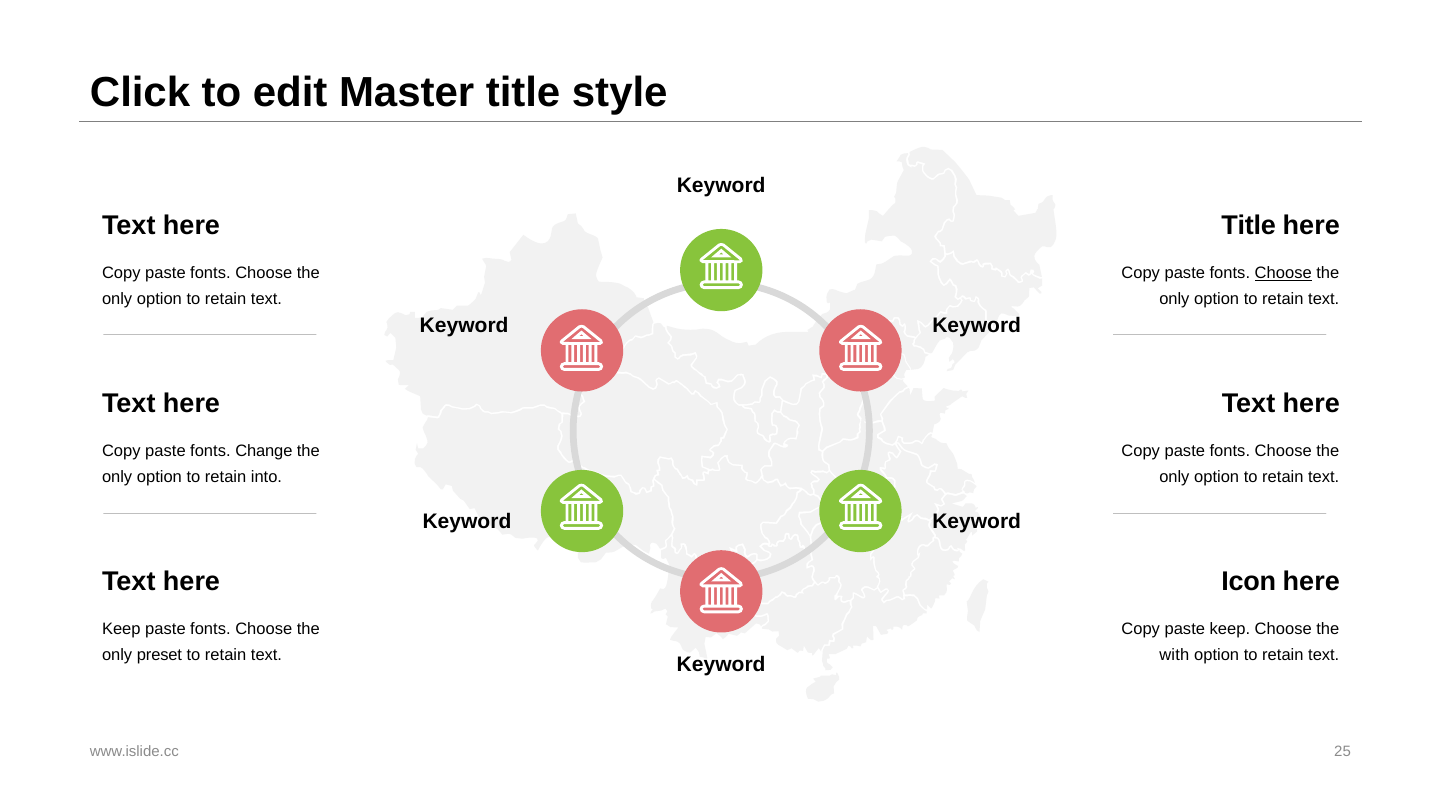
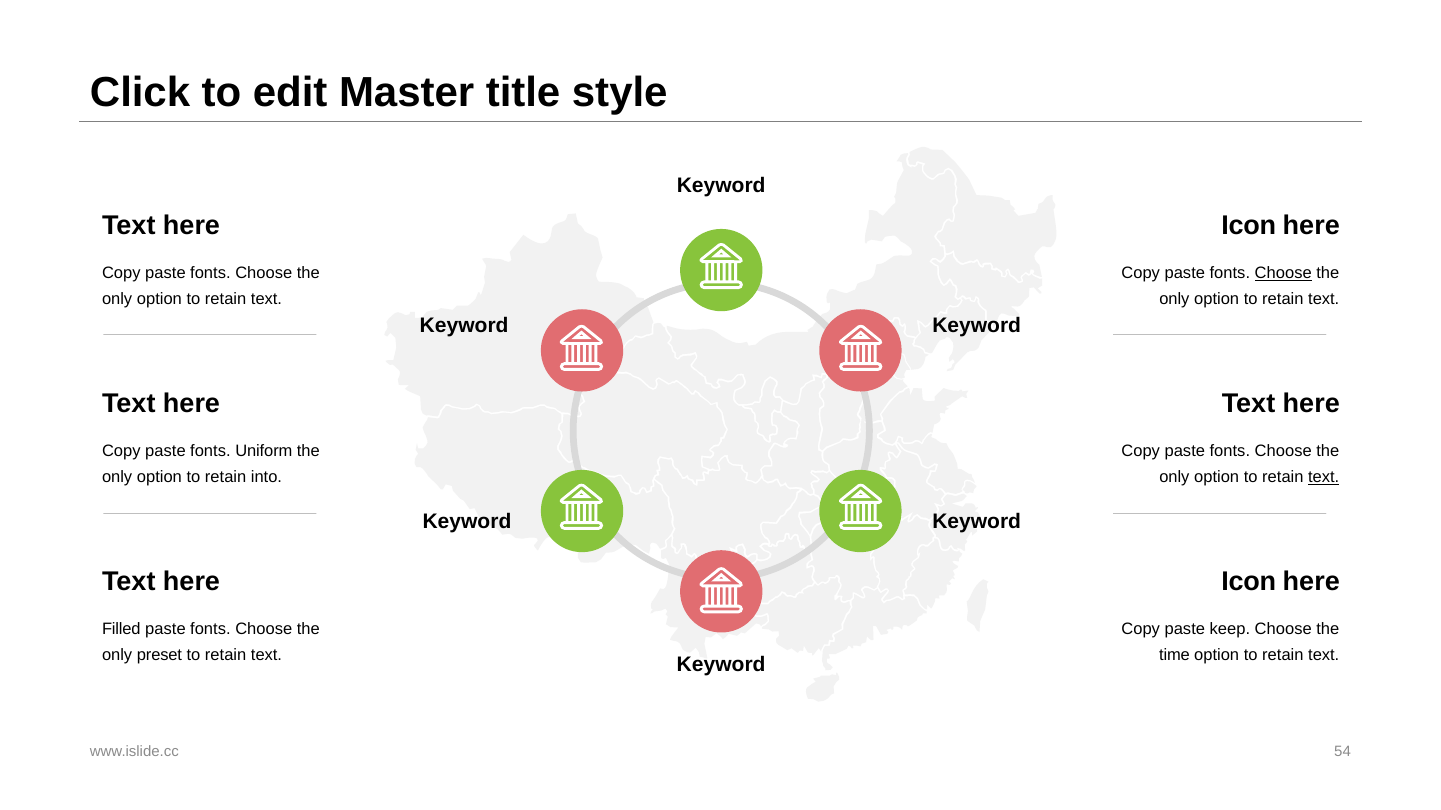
Title: Title -> Icon (1249, 225)
Change: Change -> Uniform (264, 452)
text underline: none -> present (1324, 477)
Keep: Keep -> Filled (121, 630)
with: with -> time (1174, 656)
25: 25 -> 54 (1343, 752)
